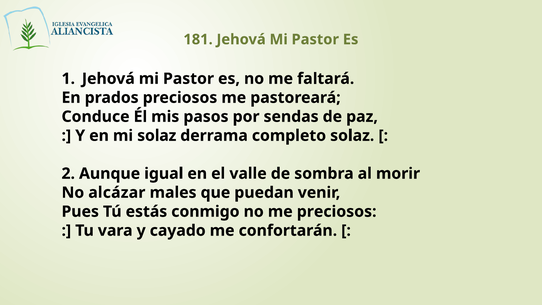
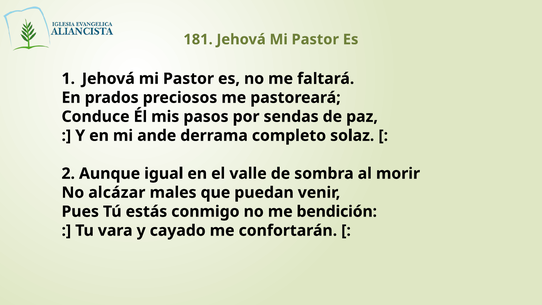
mi solaz: solaz -> ande (157, 136)
me preciosos: preciosos -> bendición (337, 211)
